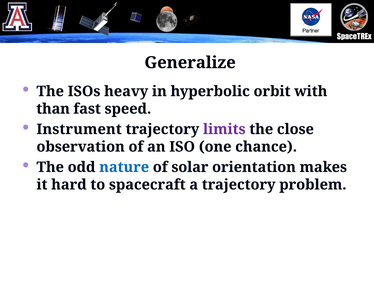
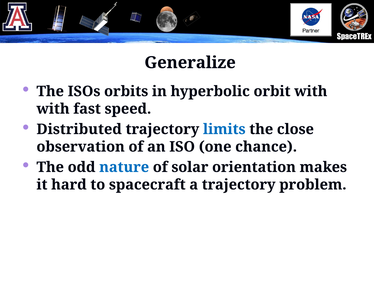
heavy: heavy -> orbits (126, 91)
than: than -> with (53, 109)
Instrument: Instrument -> Distributed (79, 129)
limits colour: purple -> blue (224, 129)
